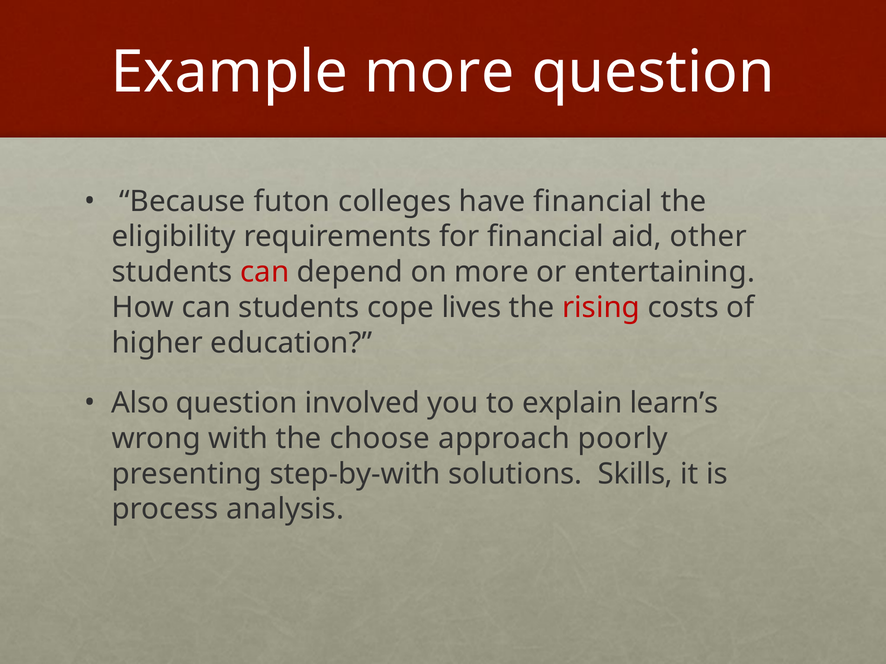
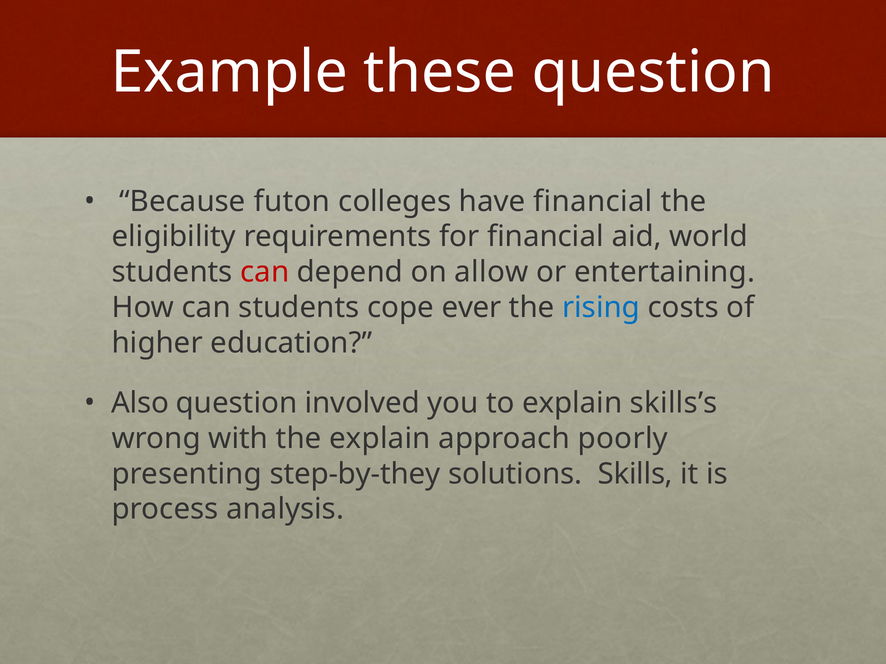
Example more: more -> these (440, 72)
other: other -> world (709, 237)
on more: more -> allow (491, 272)
lives: lives -> ever (472, 308)
rising colour: red -> blue (601, 308)
learn’s: learn’s -> skills’s (674, 403)
the choose: choose -> explain (380, 439)
step-by-with: step-by-with -> step-by-they (355, 474)
